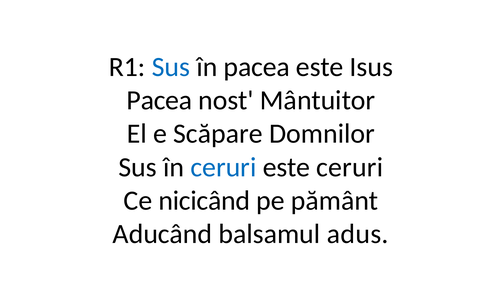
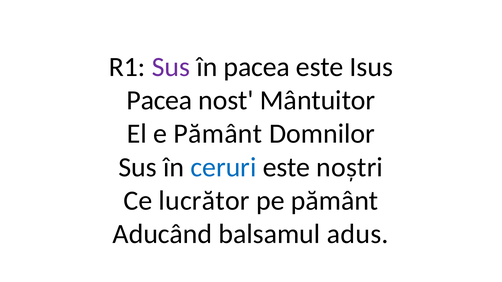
Sus colour: blue -> purple (171, 67)
e Scăpare: Scăpare -> Pământ (218, 134)
este ceruri: ceruri -> noștri (350, 167)
nicicând: nicicând -> lucrător (204, 201)
